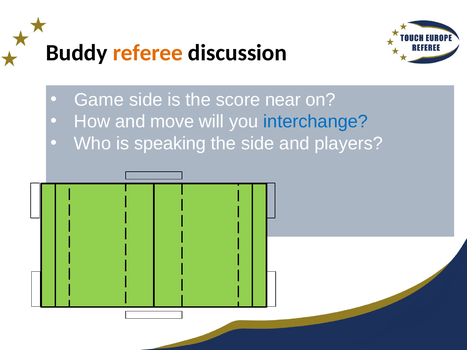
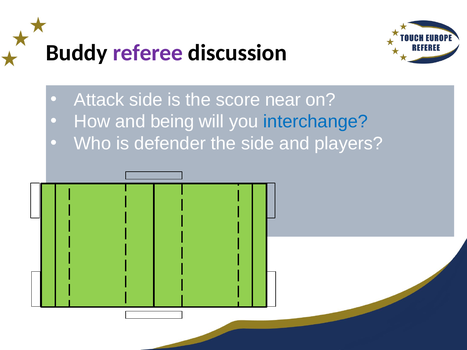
referee colour: orange -> purple (148, 53)
Game: Game -> Attack (99, 100)
move: move -> being (172, 122)
speaking: speaking -> defender (170, 143)
